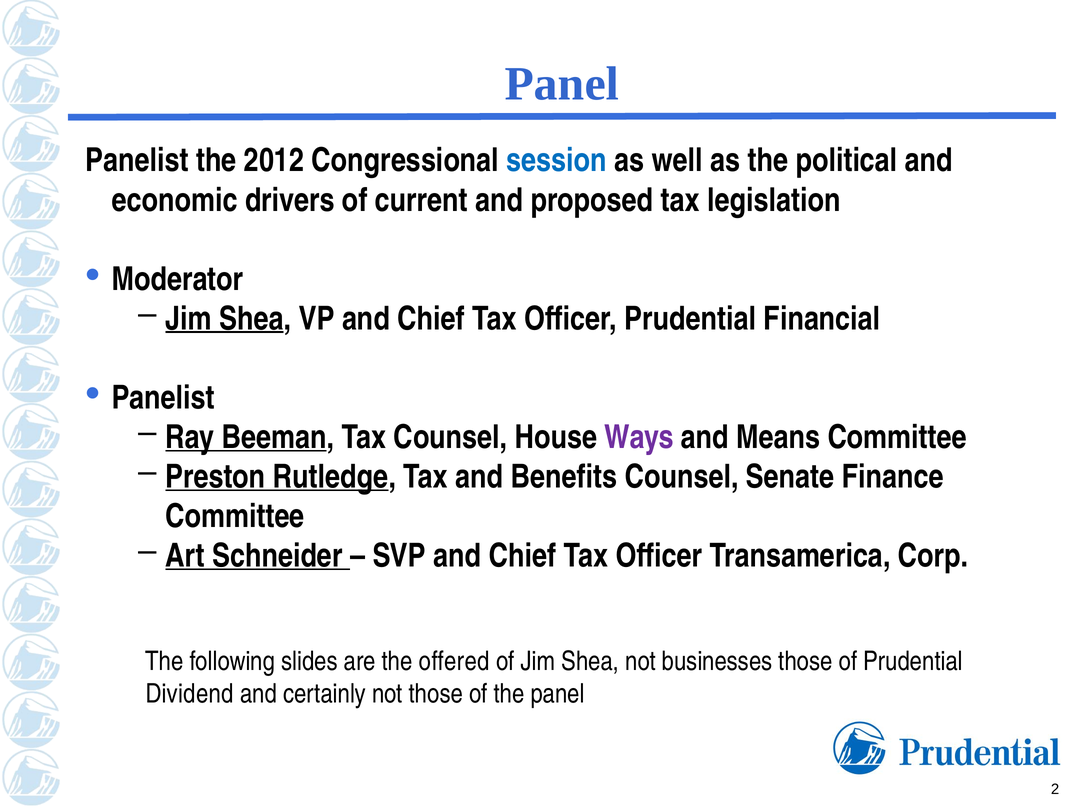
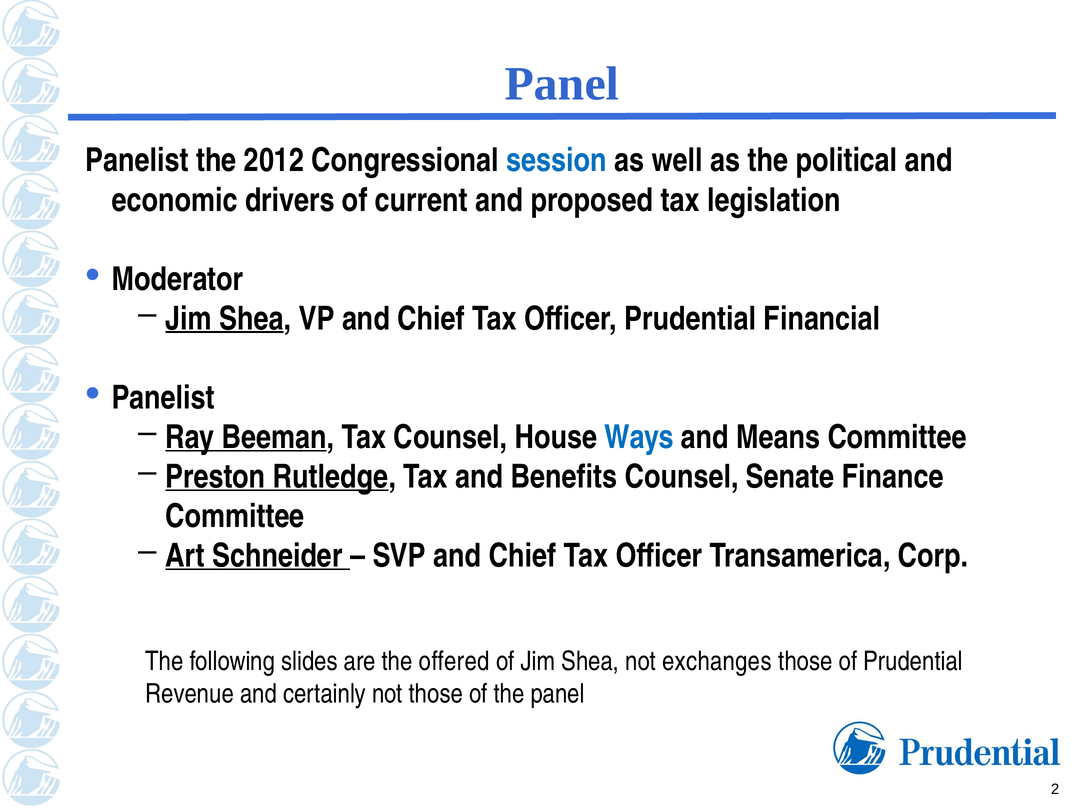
Ways colour: purple -> blue (639, 438)
businesses: businesses -> exchanges (717, 662)
Dividend: Dividend -> Revenue (190, 694)
